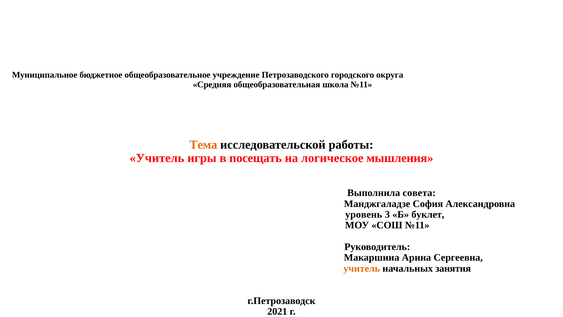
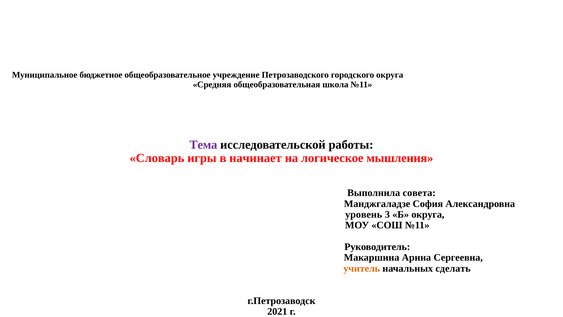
Тема colour: orange -> purple (203, 145)
Учитель: Учитель -> Словарь (157, 158)
посещать: посещать -> начинает (256, 158)
Б буклет: буклет -> округа (428, 214)
занятия: занятия -> сделать (453, 268)
